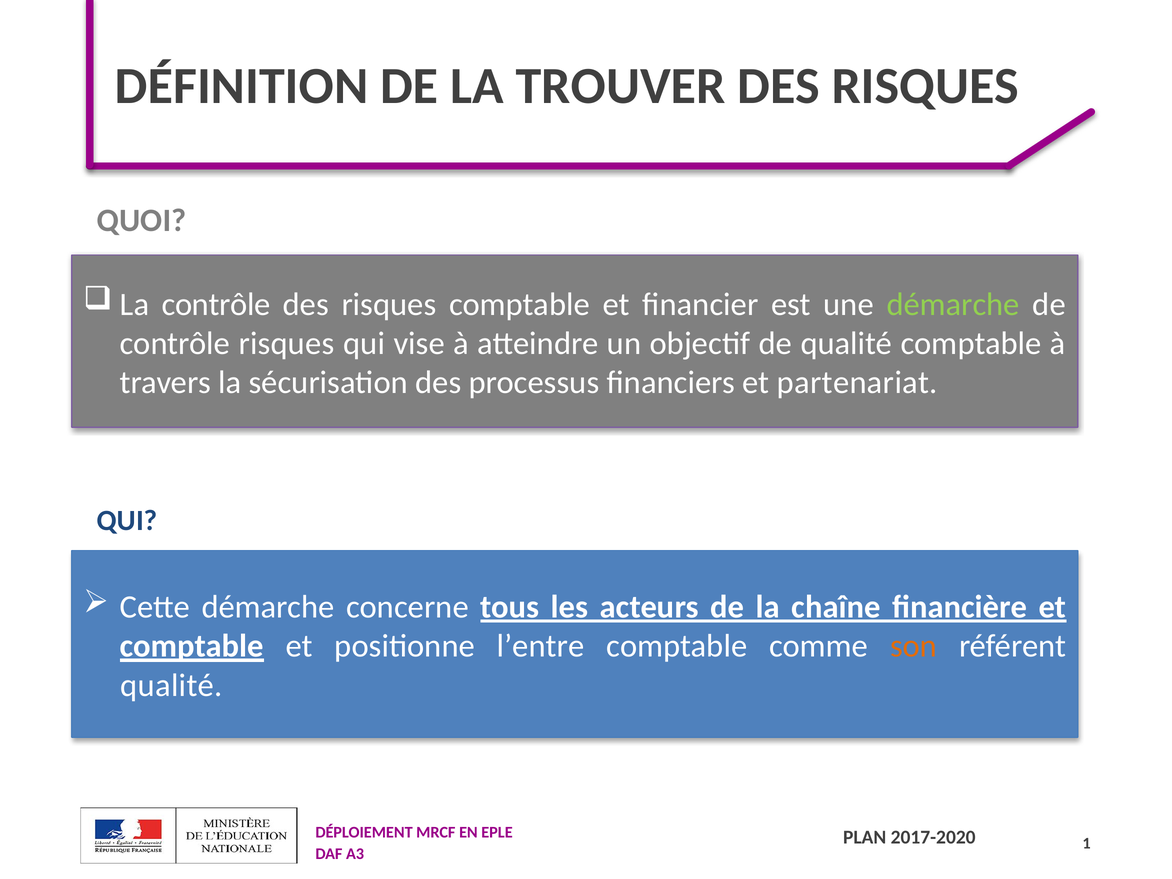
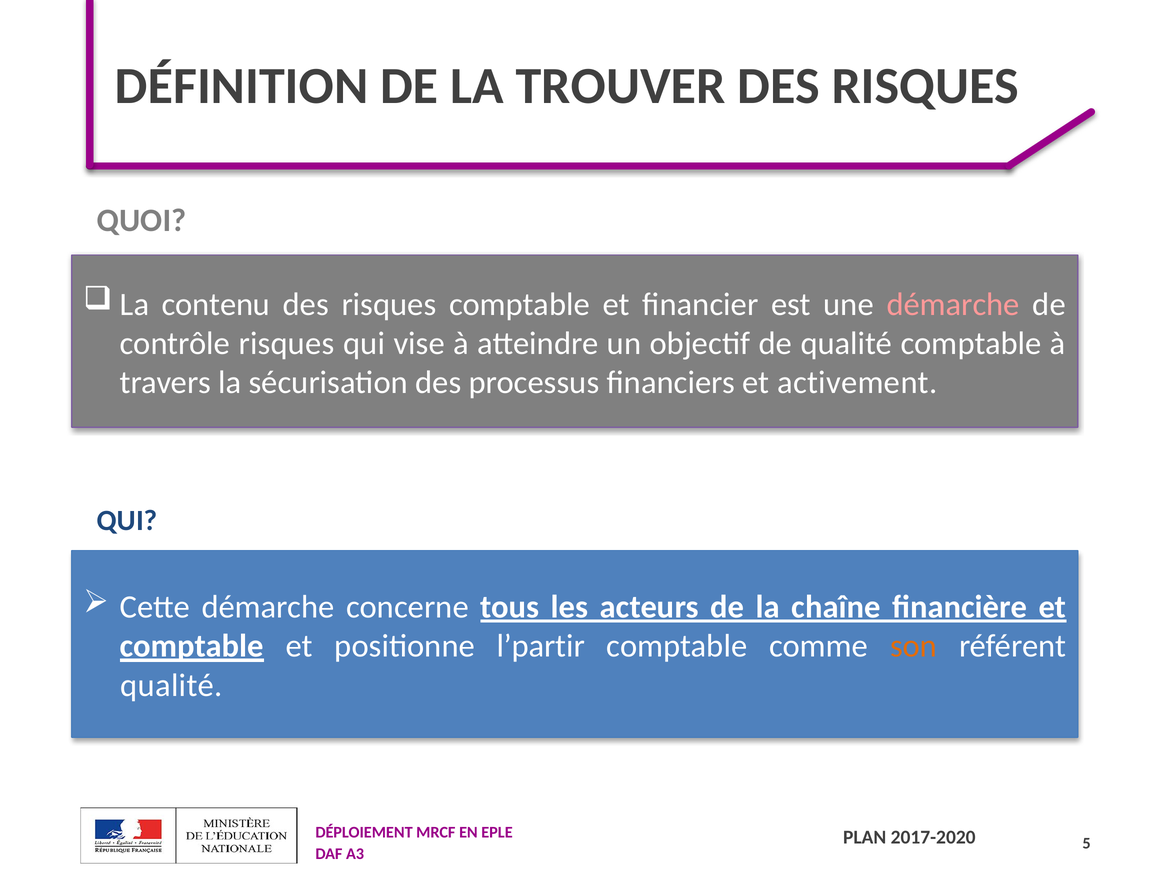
La contrôle: contrôle -> contenu (216, 304)
démarche colour: light green -> pink (953, 304)
partenariat: partenariat -> activement (857, 383)
l’entre: l’entre -> l’partir (541, 646)
1: 1 -> 5 (1087, 844)
